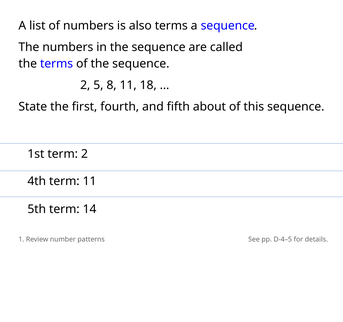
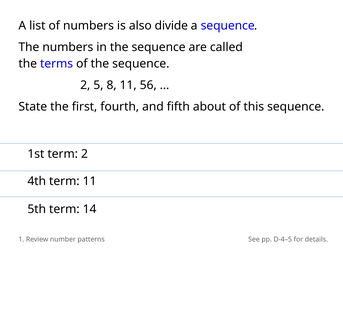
also terms: terms -> divide (171, 26)
18: 18 -> 56 (148, 85)
